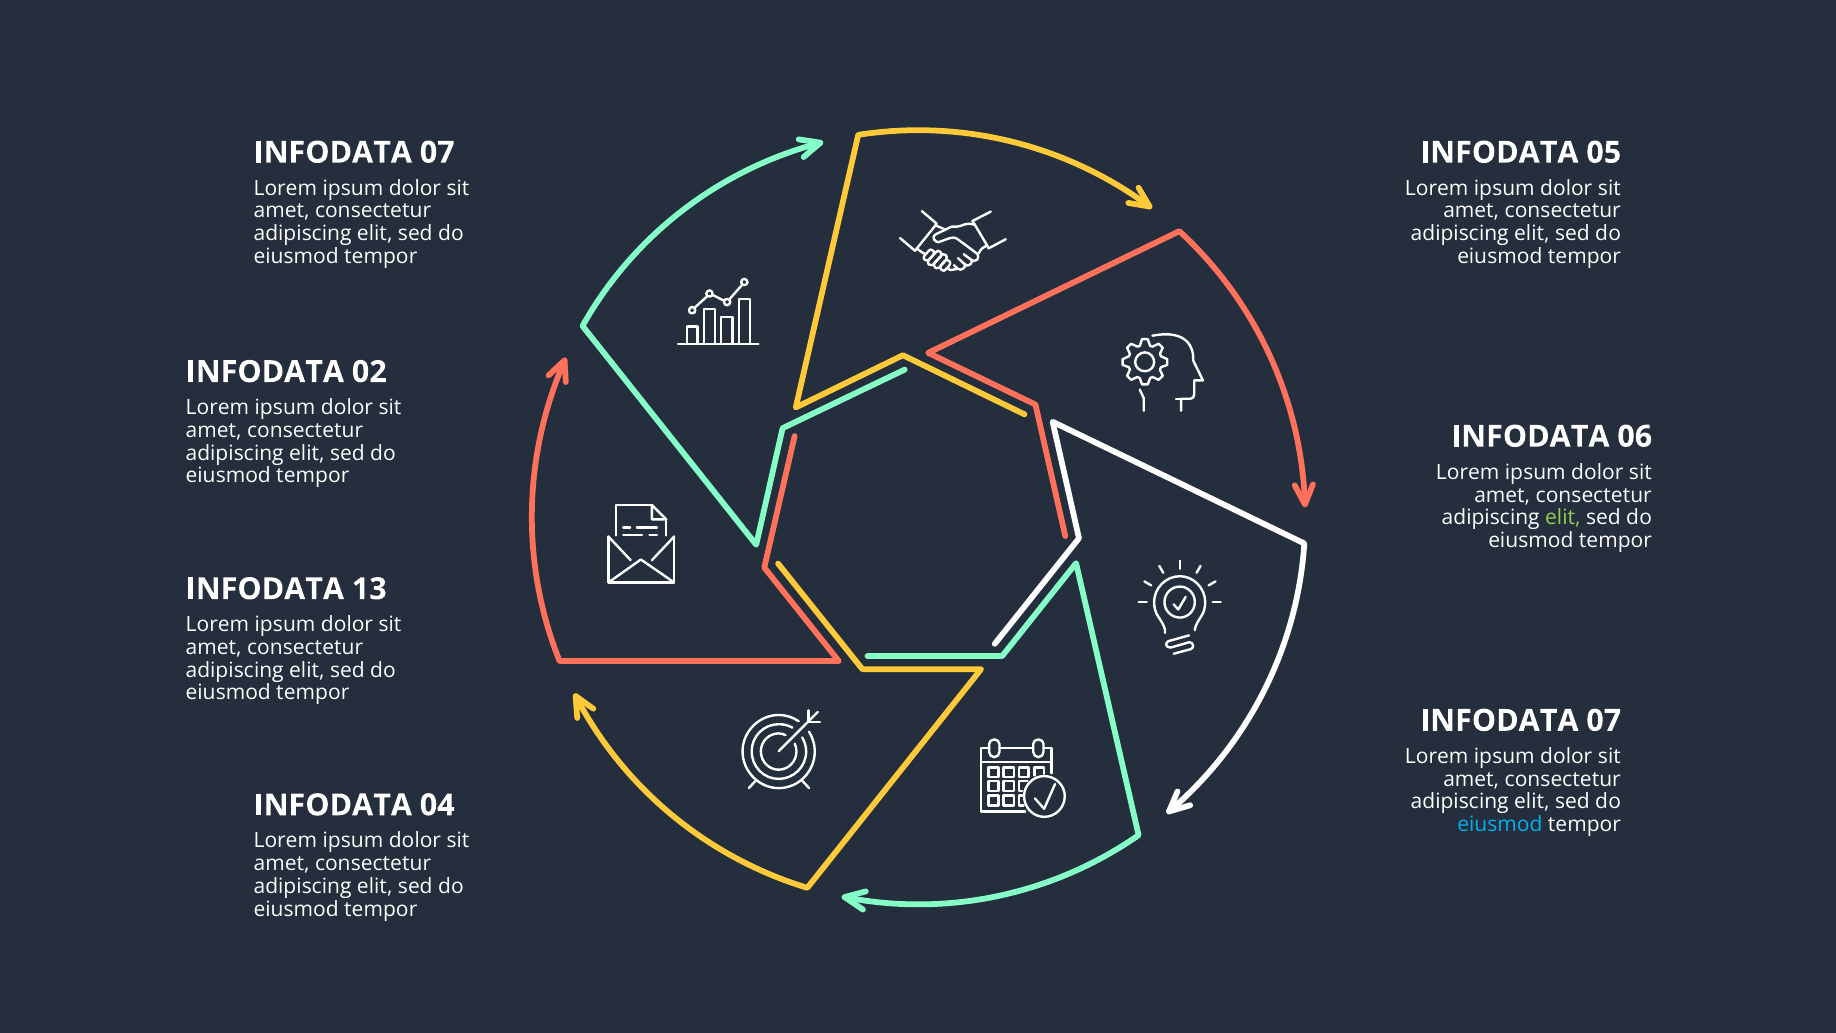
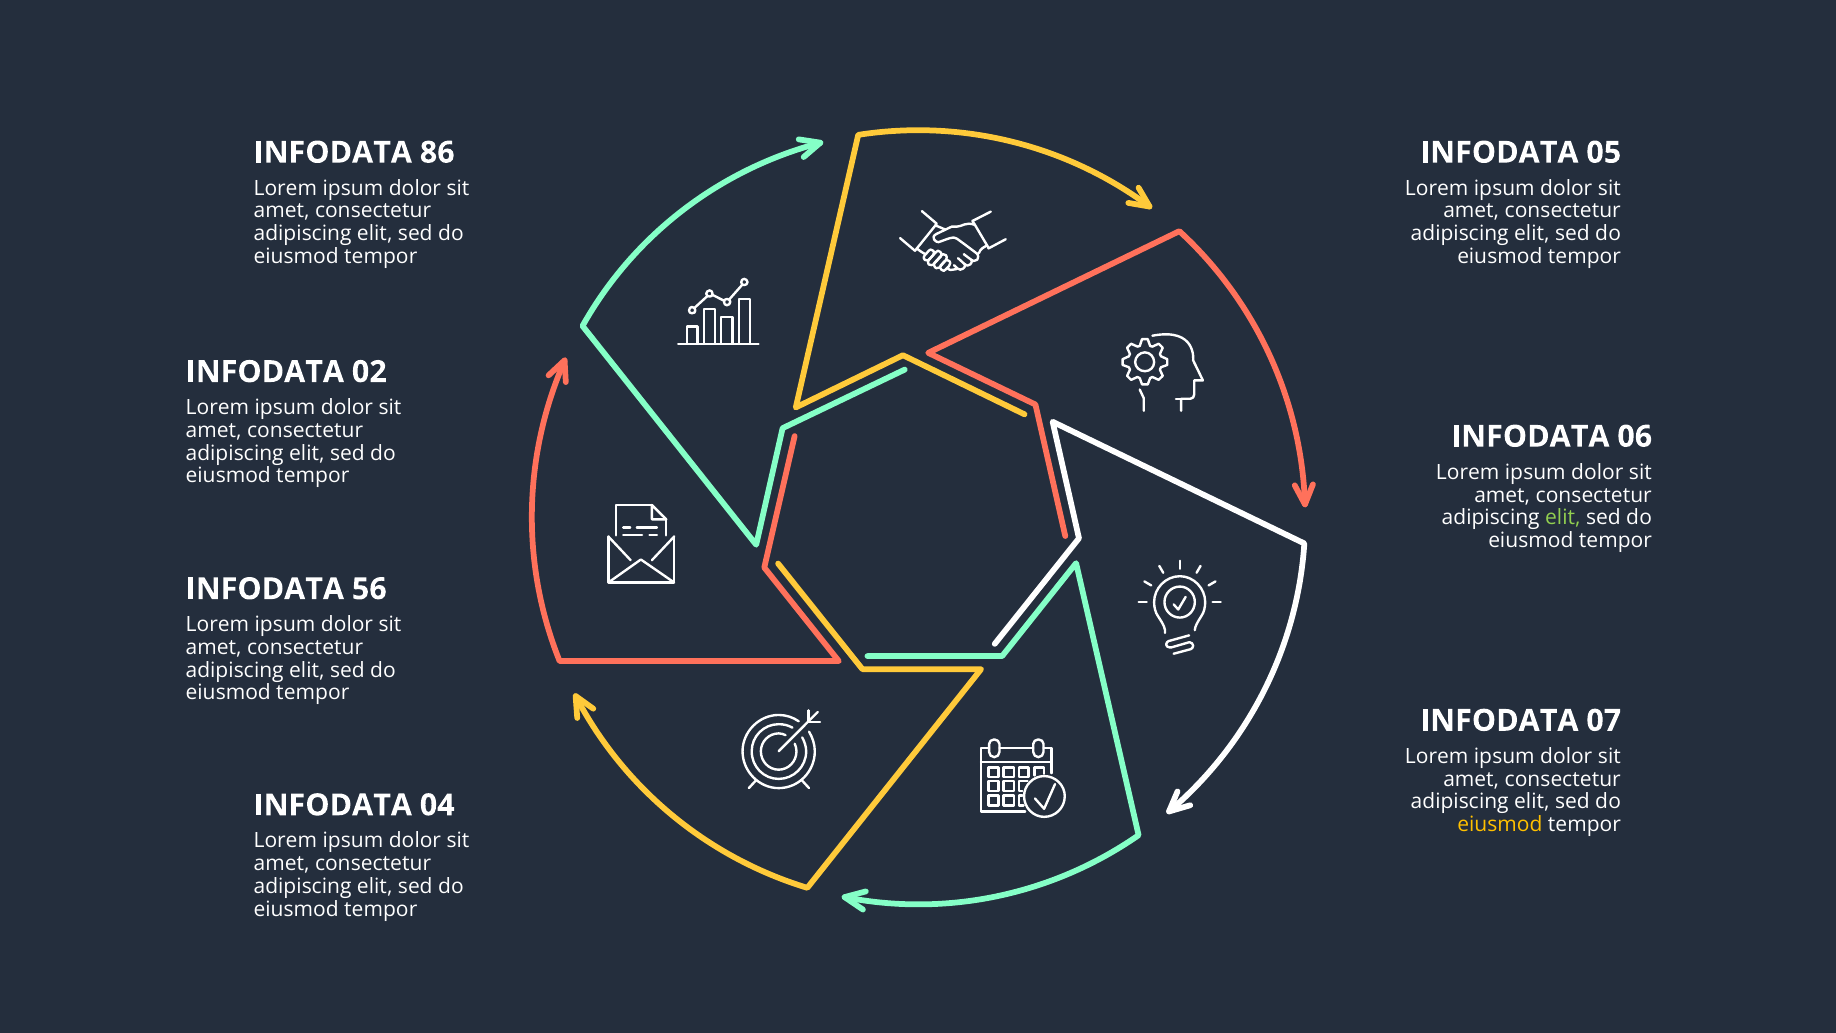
07: 07 -> 86 (437, 153)
13: 13 -> 56 (369, 589)
eiusmod colour: light blue -> yellow (1500, 824)
